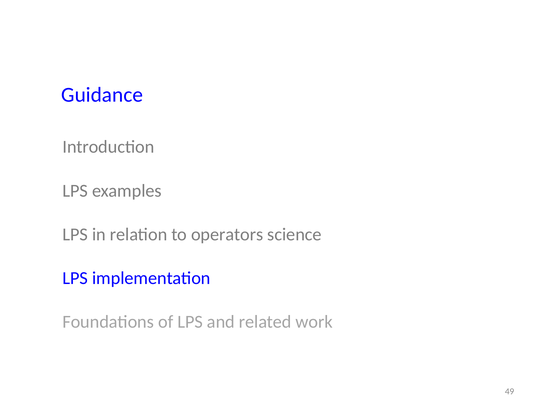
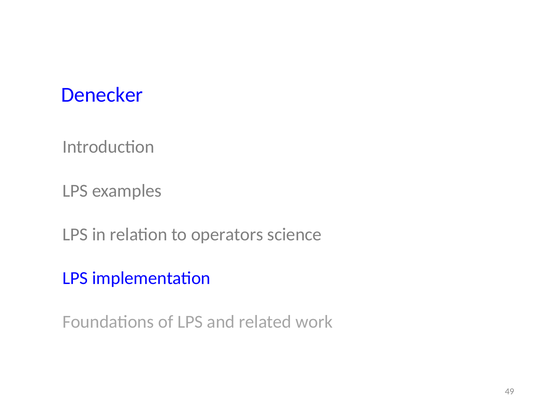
Guidance: Guidance -> Denecker (102, 95)
